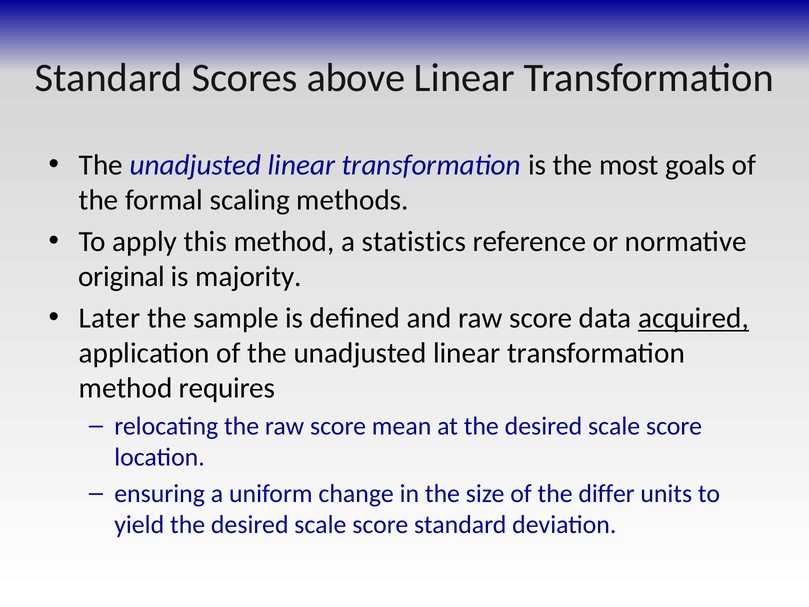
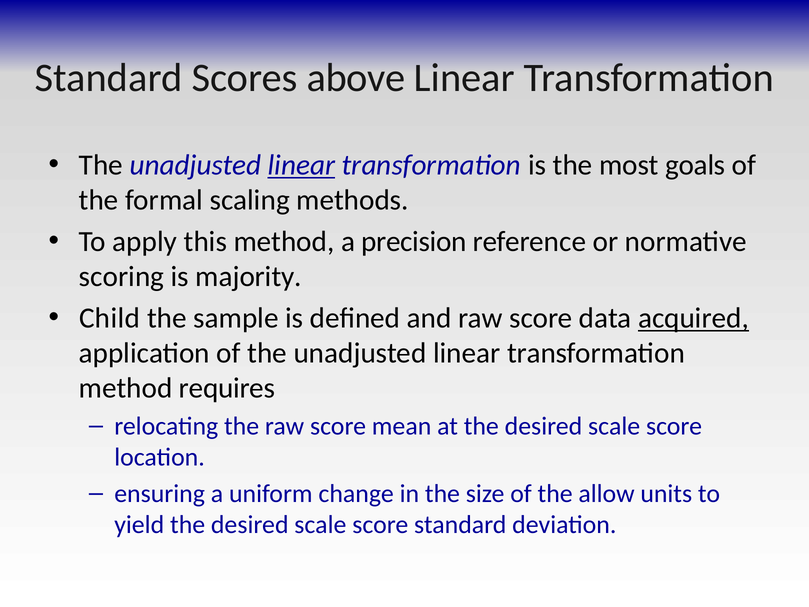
linear underline: none -> present (301, 165)
statistics: statistics -> precision (414, 242)
original: original -> scoring (121, 277)
Later: Later -> Child (110, 318)
differ: differ -> allow (607, 494)
